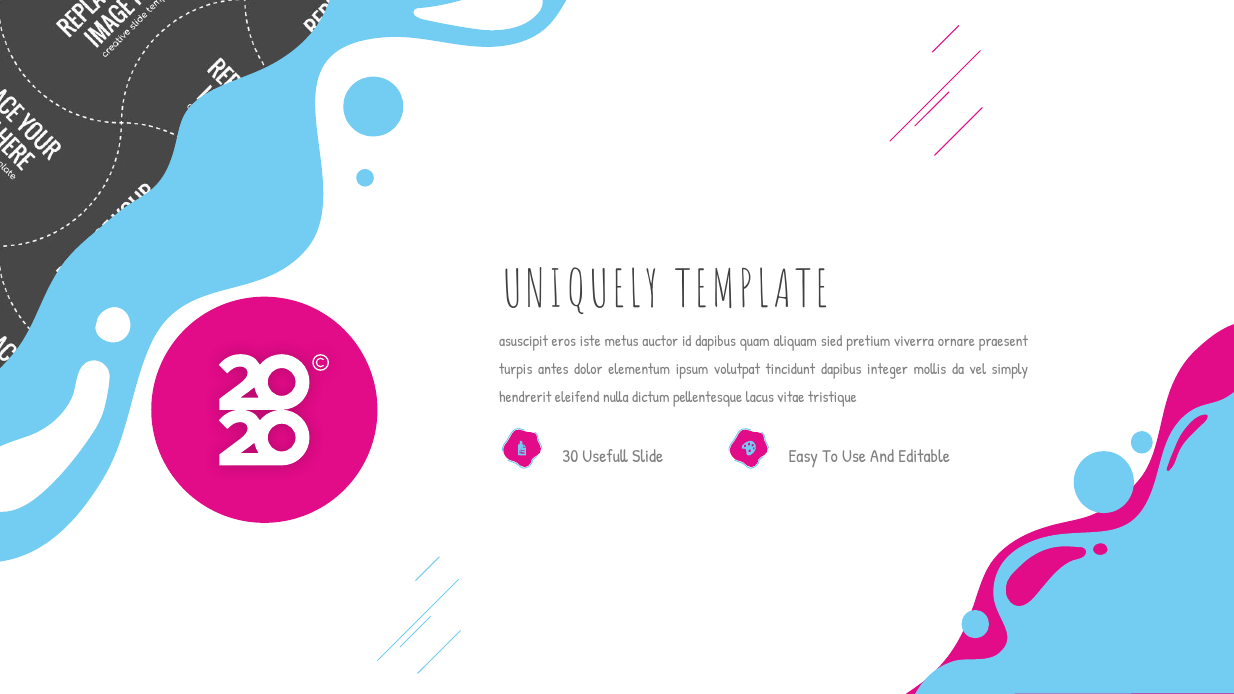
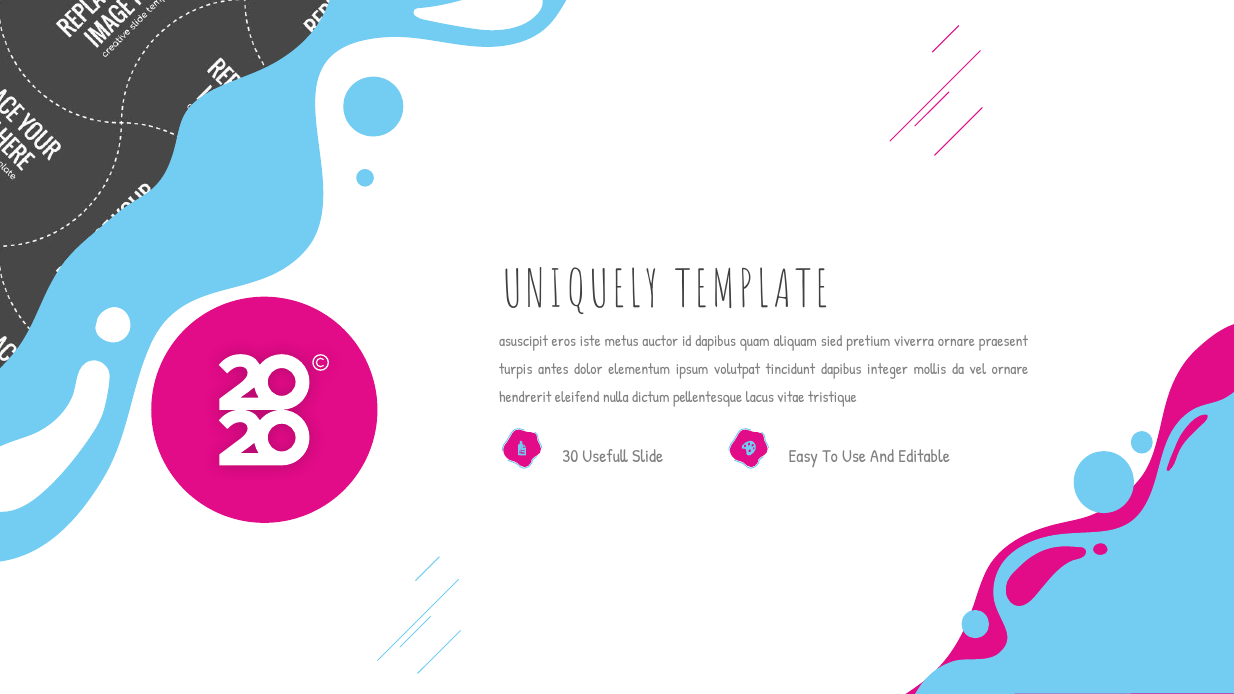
simply: simply -> ornare (1010, 369)
